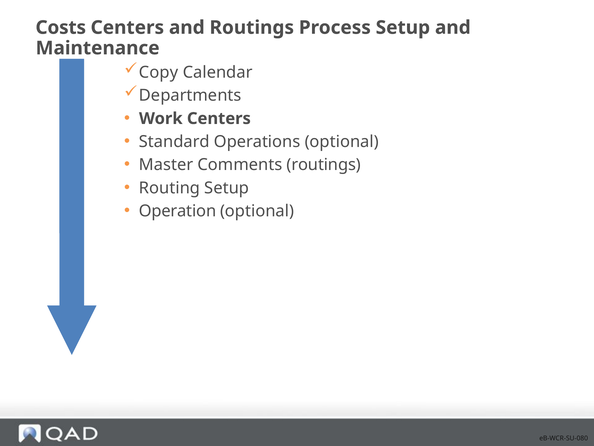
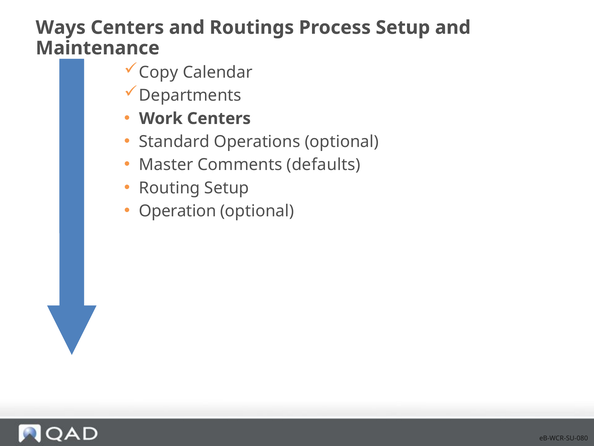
Costs: Costs -> Ways (61, 28)
Comments routings: routings -> defaults (324, 165)
